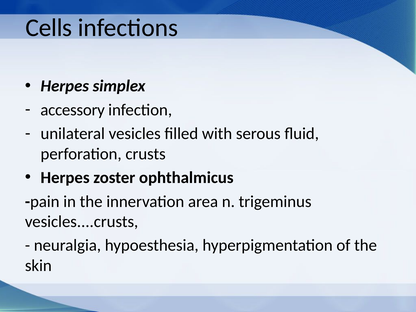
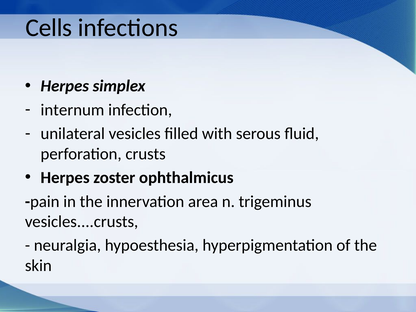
accessory: accessory -> internum (72, 110)
